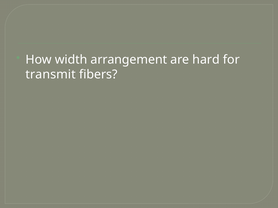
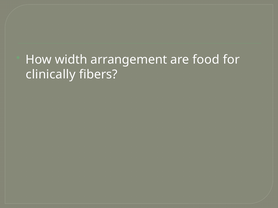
hard: hard -> food (206, 60)
transmit: transmit -> clinically (51, 75)
